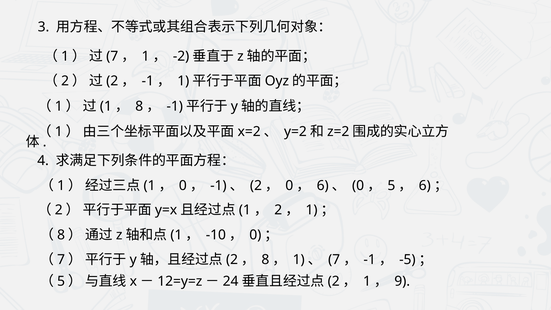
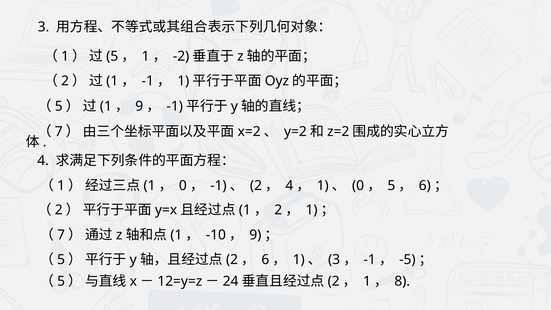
7: 7 -> 5 (112, 56)
2: 2 -> 1 (112, 81)
1: 1 -> 5 (59, 106)
8: 8 -> 9 (139, 106)
1: 1 -> 7 (59, 131)
0: 0 -> 4 (289, 186)
6: 6 -> 1 (323, 186)
8: 8 -> 7 (61, 235)
0: 0 -> 9 (255, 235)
7: 7 -> 5 (61, 260)
8: 8 -> 6 (265, 260)
7: 7 -> 3 (334, 260)
9: 9 -> 8 (402, 281)
